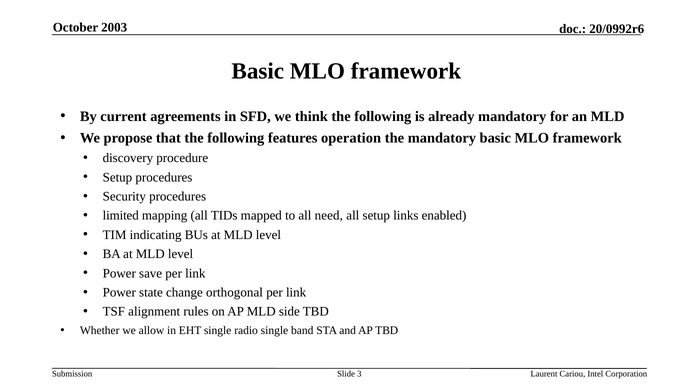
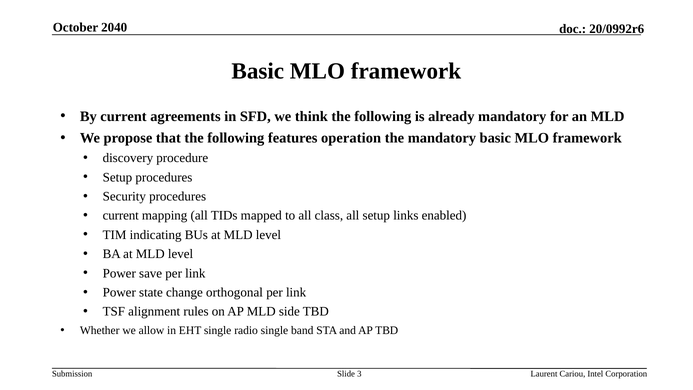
2003: 2003 -> 2040 (114, 28)
limited: limited -> current (121, 216)
need: need -> class (329, 216)
